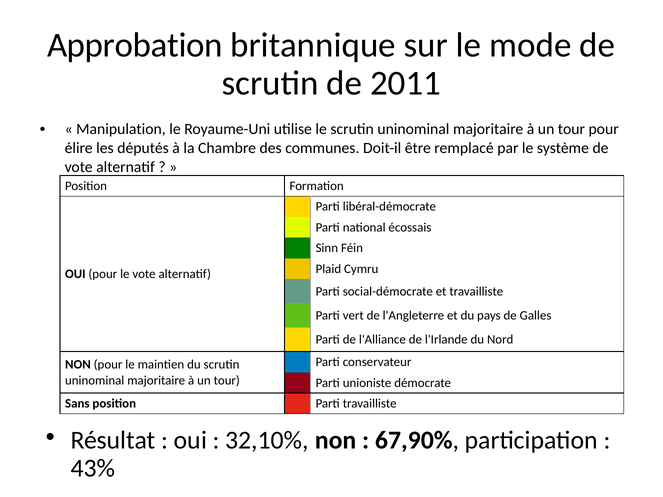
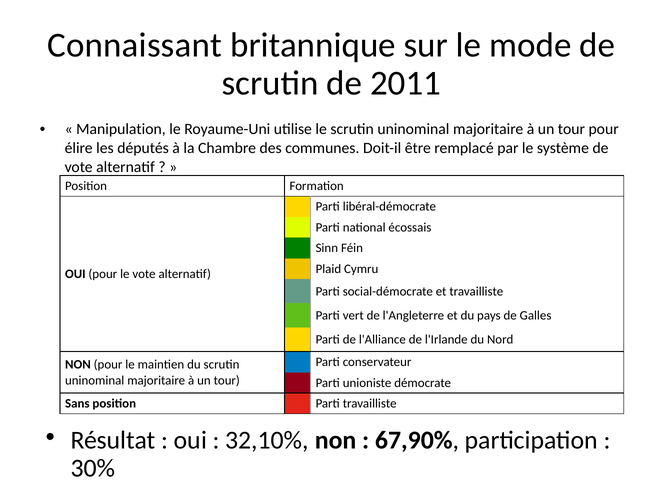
Approbation: Approbation -> Connaissant (135, 45)
43%: 43% -> 30% (93, 469)
